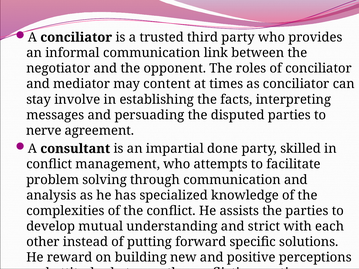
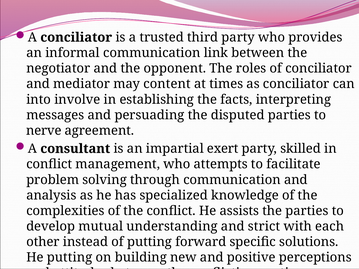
stay: stay -> into (39, 100)
done: done -> exert (223, 149)
He reward: reward -> putting (70, 258)
